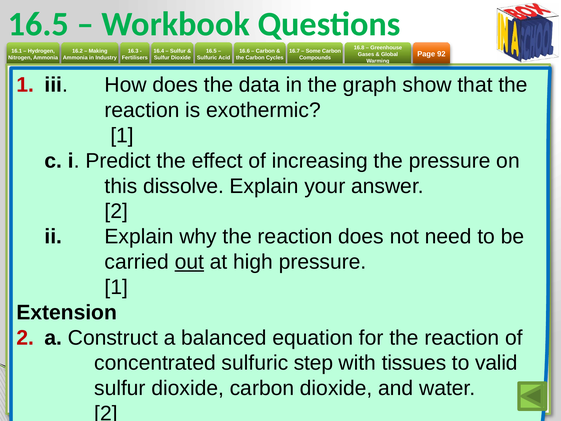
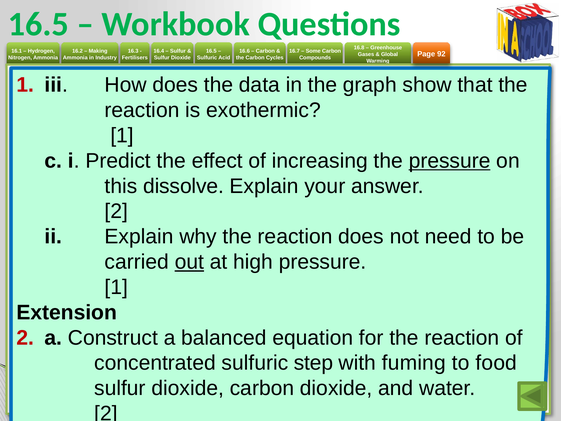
pressure underline: none -> present (450, 161)
tissues: tissues -> fuming (414, 363)
valid: valid -> food (496, 363)
